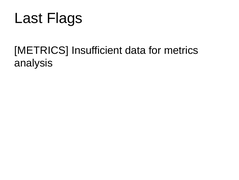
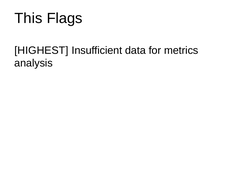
Last: Last -> This (28, 18)
METRICS: METRICS -> HIGHEST (41, 50)
